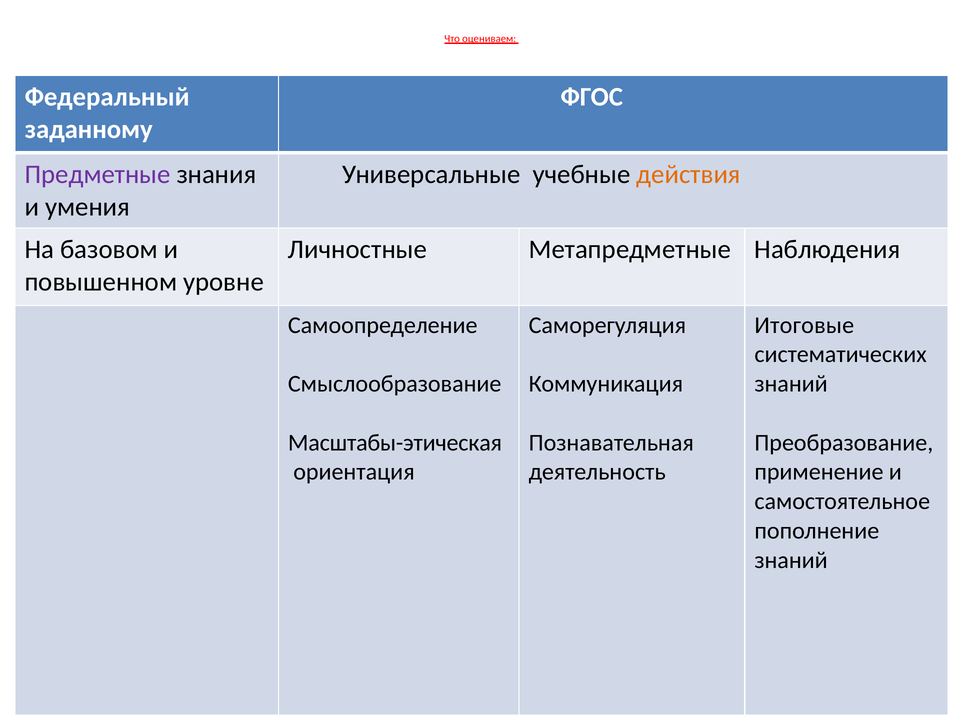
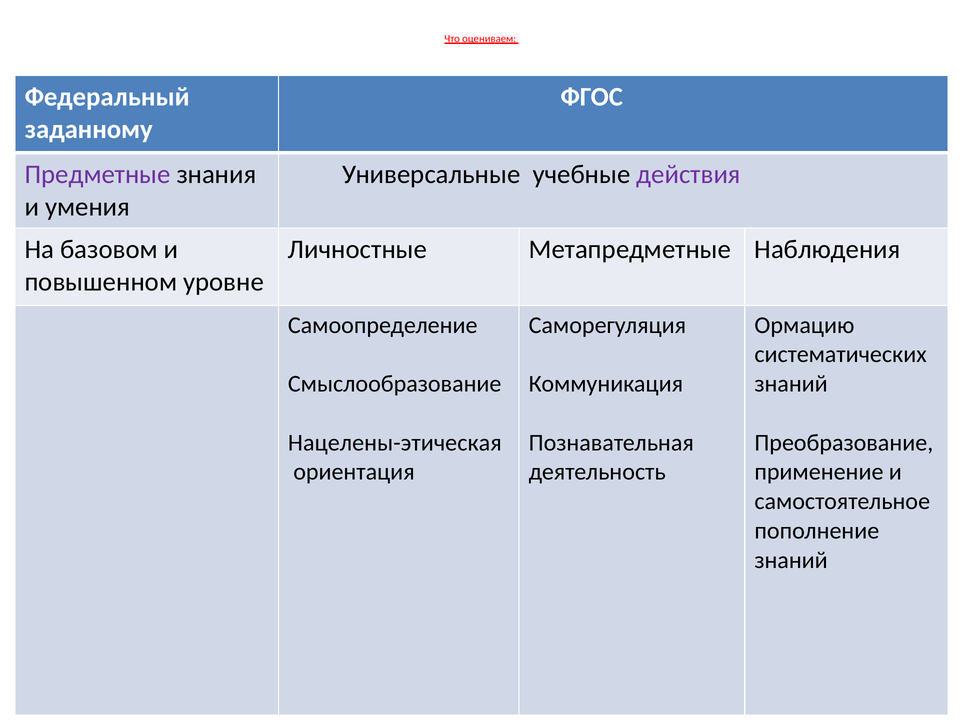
действия colour: orange -> purple (689, 174)
Итоговые: Итоговые -> Ормацию (804, 325)
Масштабы-этическая: Масштабы-этическая -> Нацелены-этическая (395, 443)
